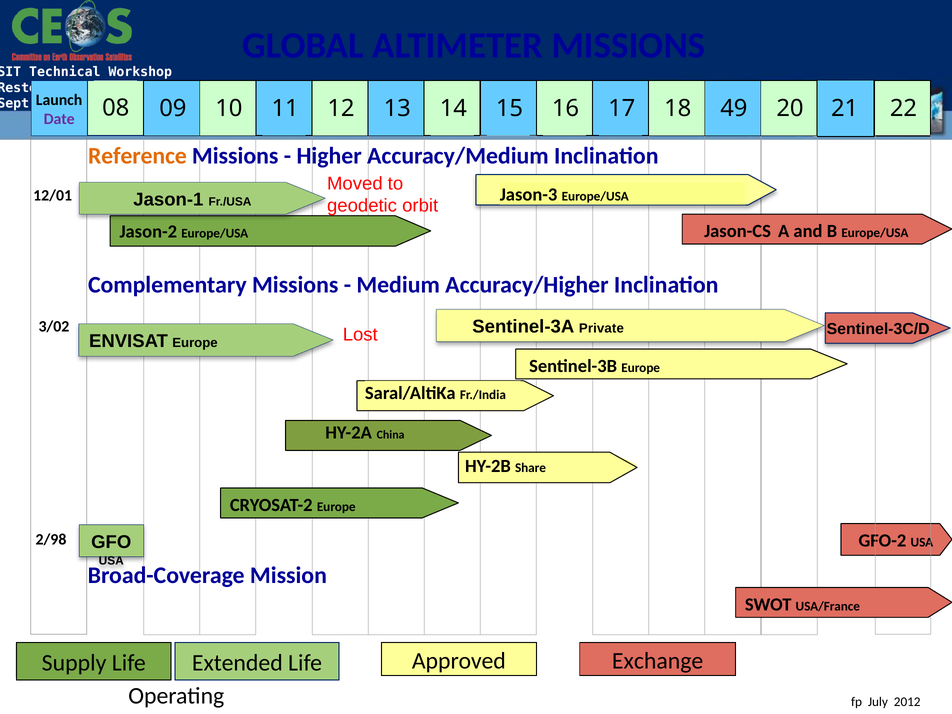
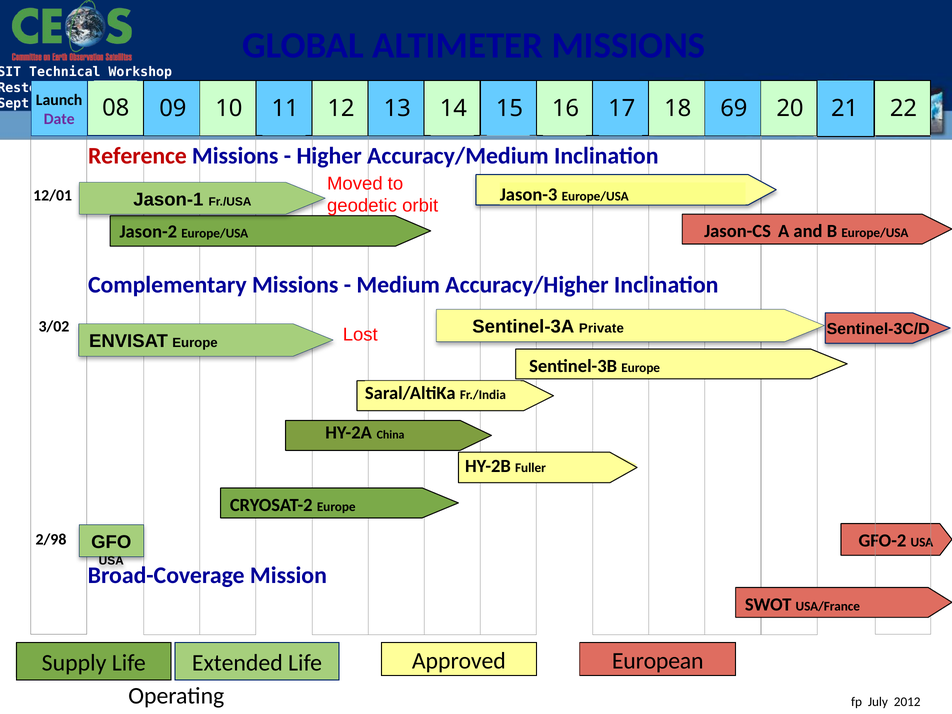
49: 49 -> 69 (734, 108)
Reference colour: orange -> red (137, 156)
Share: Share -> Fuller (530, 468)
Exchange: Exchange -> European (658, 661)
